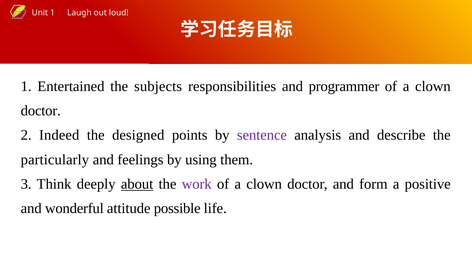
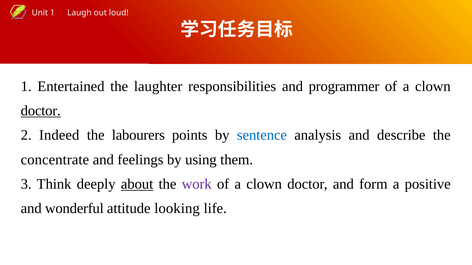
subjects: subjects -> laughter (158, 86)
doctor underline: none -> present (41, 111)
designed: designed -> labourers (138, 135)
sentence colour: purple -> blue (262, 135)
particularly: particularly -> concentrate (55, 160)
possible: possible -> looking (177, 209)
